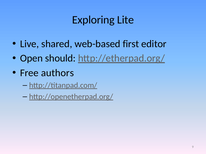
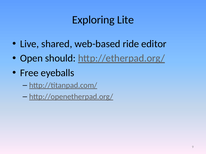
first: first -> ride (131, 44)
authors: authors -> eyeballs (58, 73)
